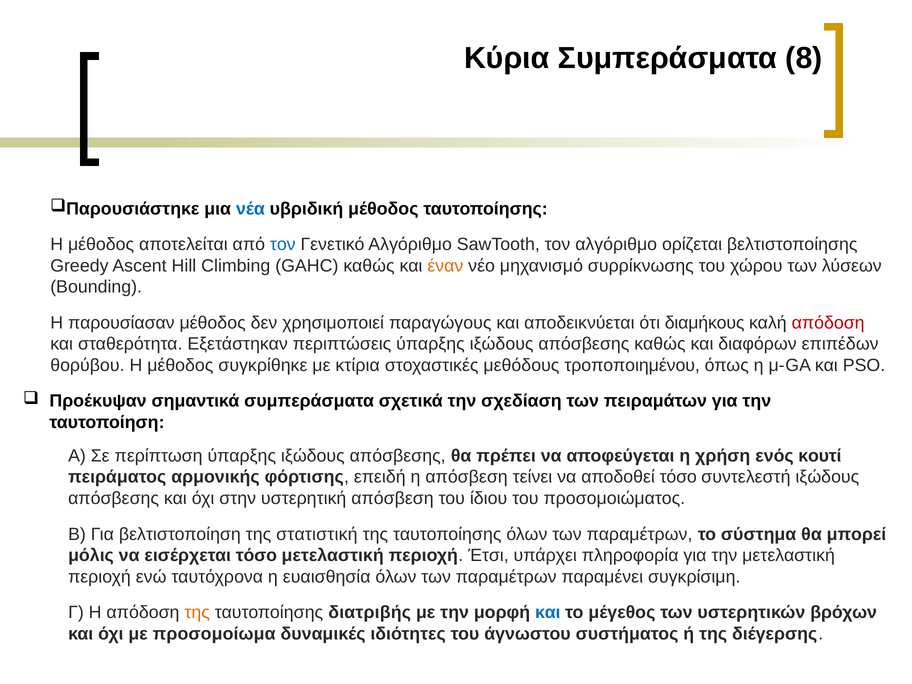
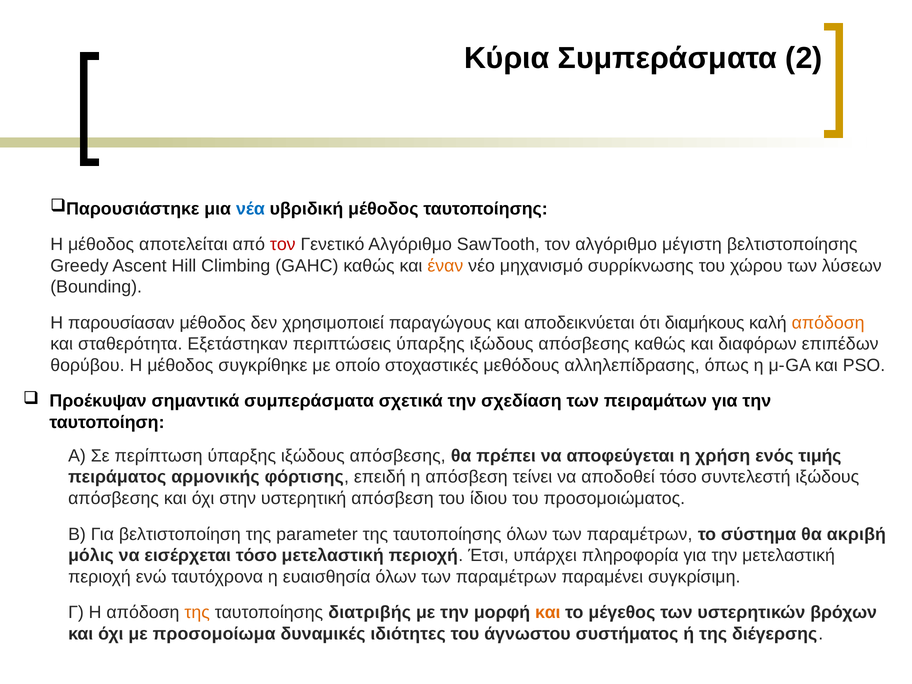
8: 8 -> 2 (804, 58)
τον colour: blue -> red (283, 244)
ορίζεται: ορίζεται -> μέγιστη (692, 244)
απόδοση colour: red -> orange (828, 323)
κτίρια: κτίρια -> οποίο (358, 365)
τροποποιημένου: τροποποιημένου -> αλληλεπίδρασης (632, 365)
κουτί: κουτί -> τιμής (820, 456)
στατιστική: στατιστική -> parameter (317, 534)
μπορεί: μπορεί -> ακριβή (856, 534)
και colour: blue -> orange (548, 613)
